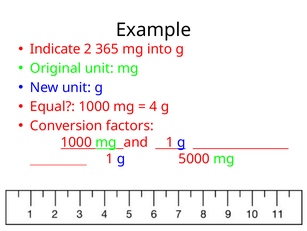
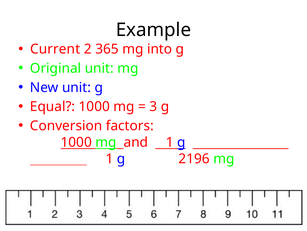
Indicate: Indicate -> Current (55, 49)
4: 4 -> 3 (153, 106)
5000: 5000 -> 2196 (194, 158)
